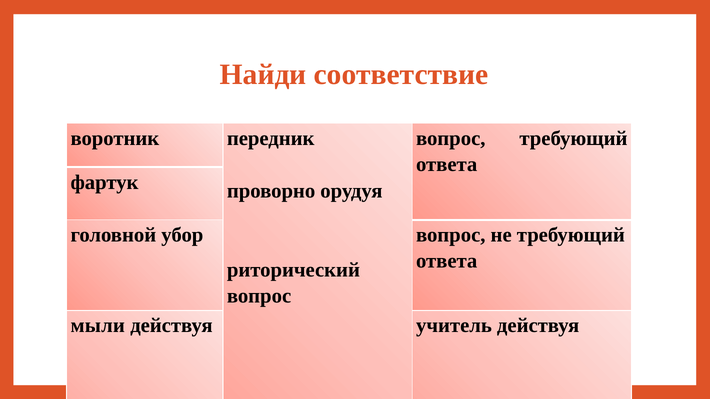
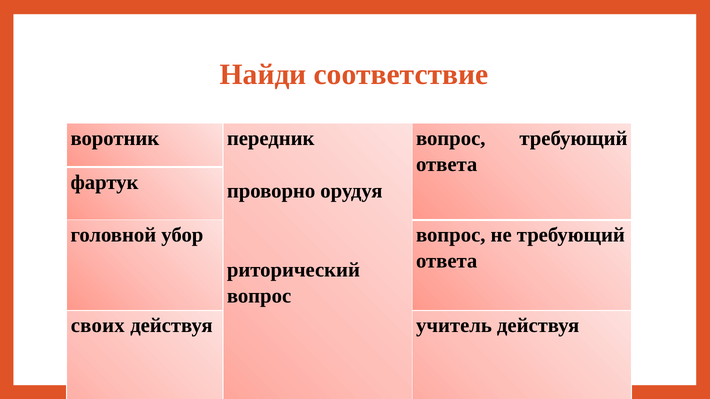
мыли: мыли -> своих (98, 326)
